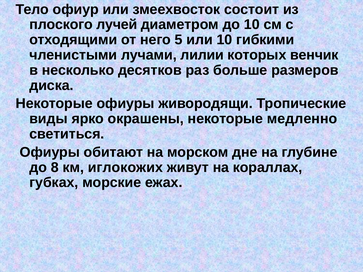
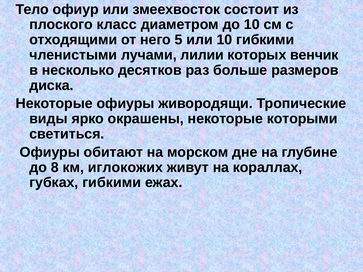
лучей: лучей -> класс (117, 25)
медленно: медленно -> которыми (302, 119)
губках морские: морские -> гибкими (112, 183)
